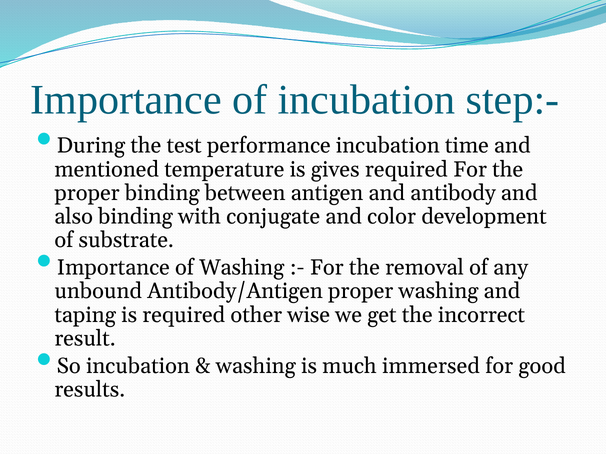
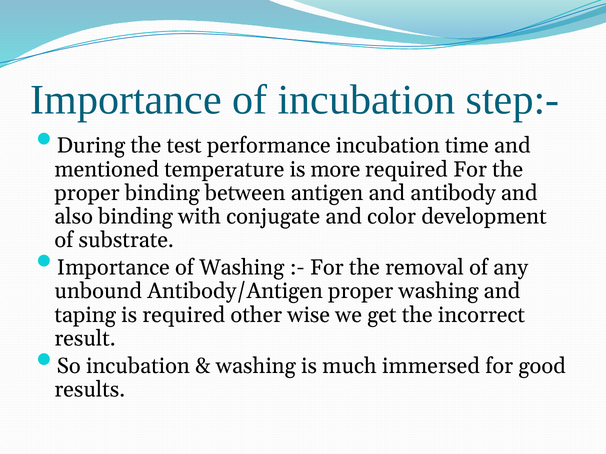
gives: gives -> more (335, 170)
